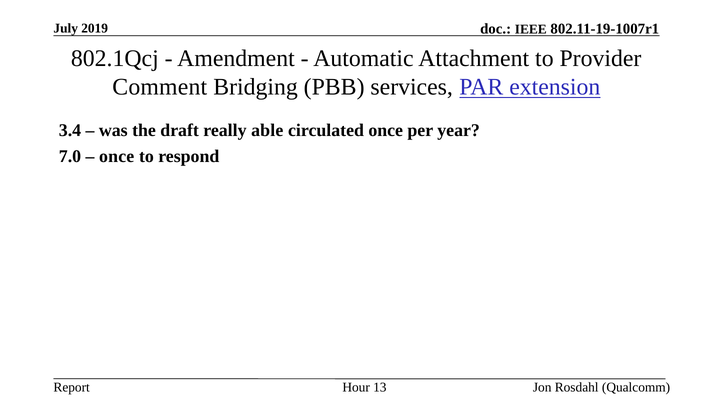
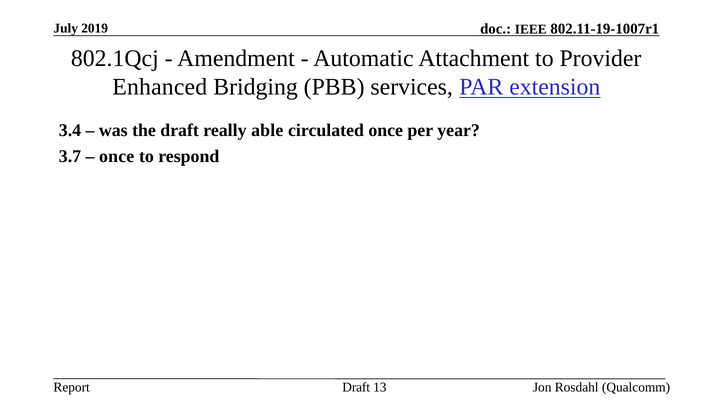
Comment: Comment -> Enhanced (160, 87)
7.0: 7.0 -> 3.7 (70, 156)
Hour: Hour -> Draft (356, 388)
